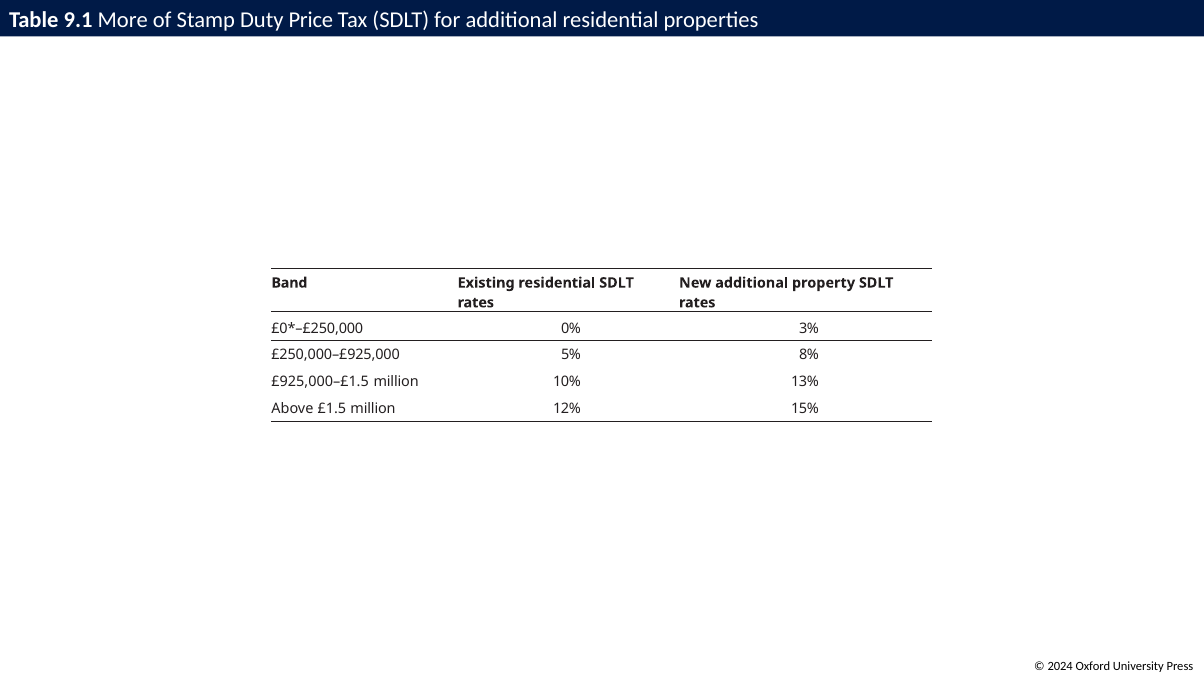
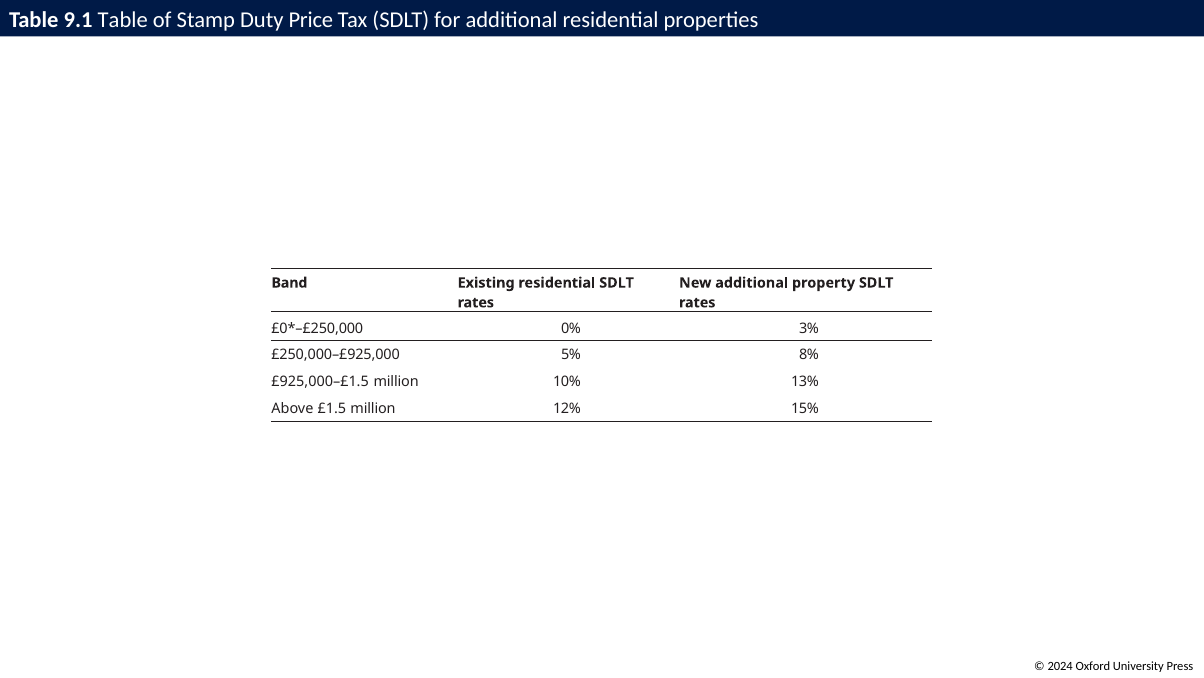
9.1 More: More -> Table (123, 20)
